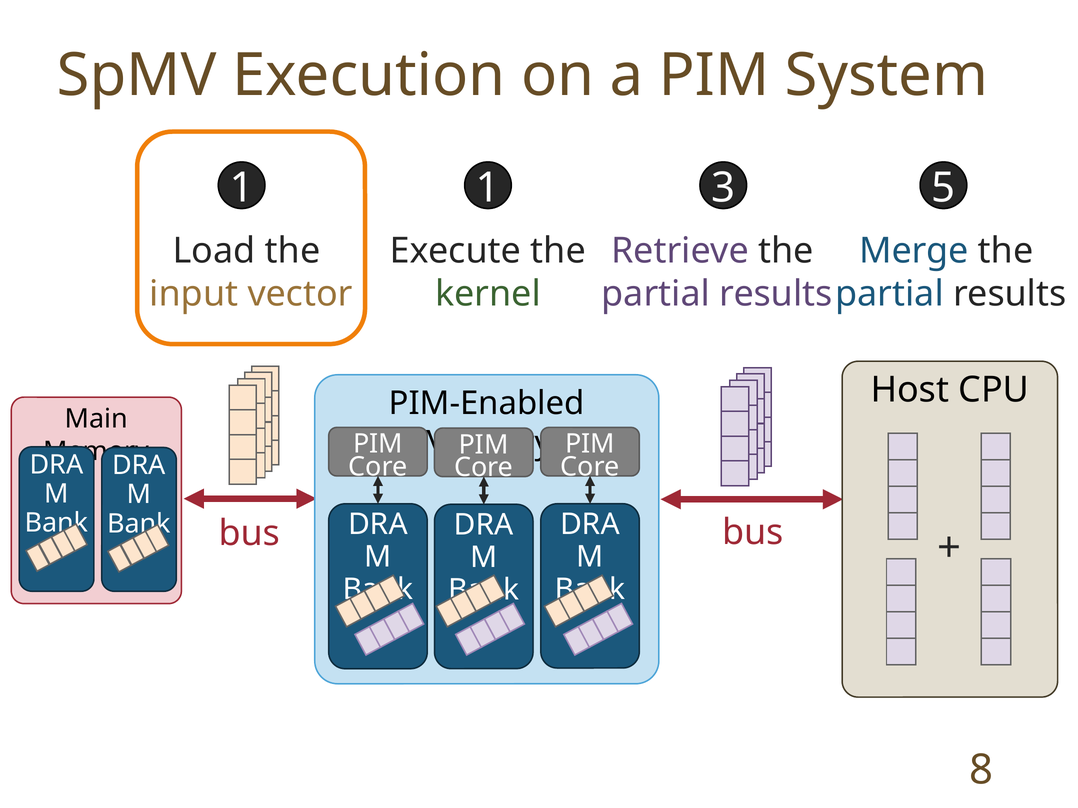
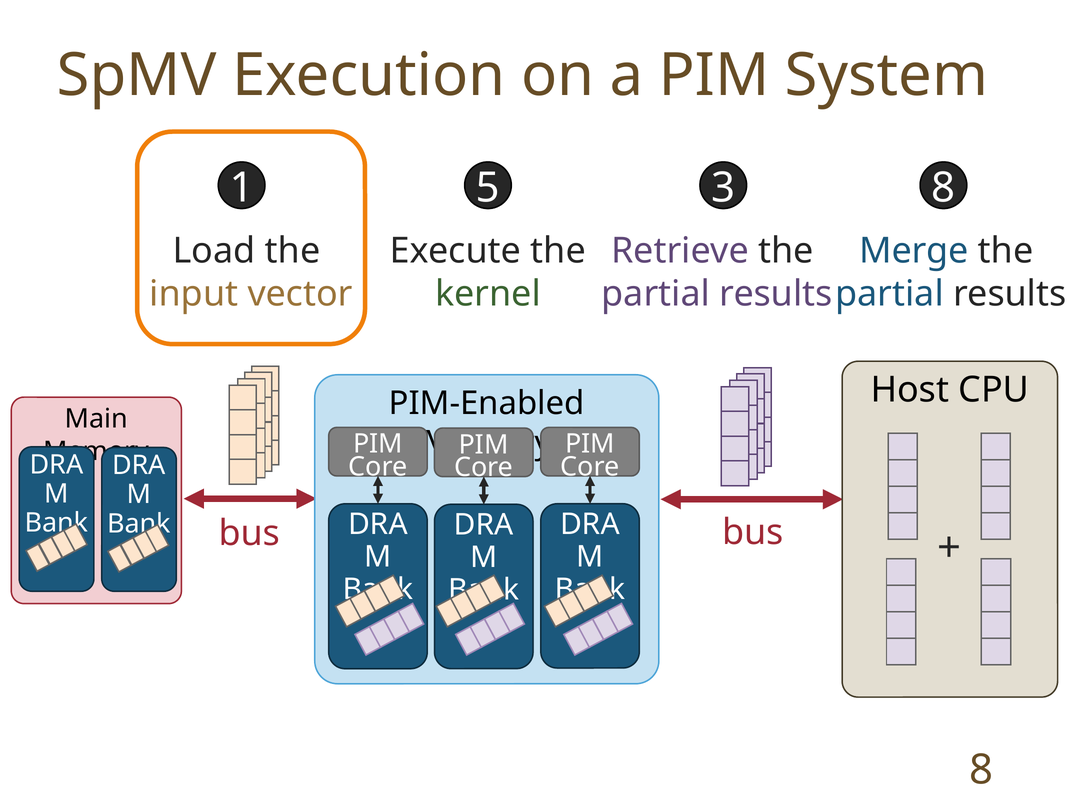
1 1: 1 -> 5 (488, 188)
3 5: 5 -> 8 (943, 188)
